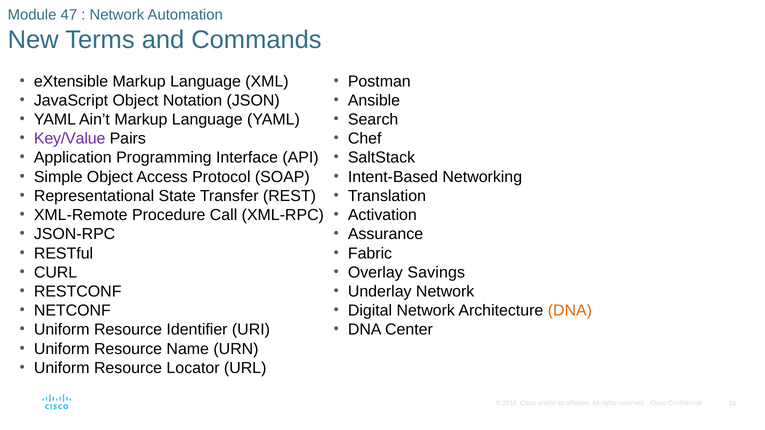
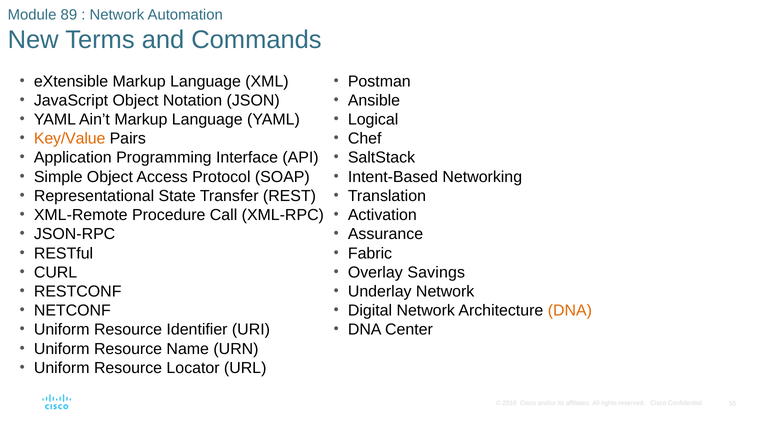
47: 47 -> 89 (69, 15)
Search: Search -> Logical (373, 120)
Key/Value colour: purple -> orange (70, 139)
